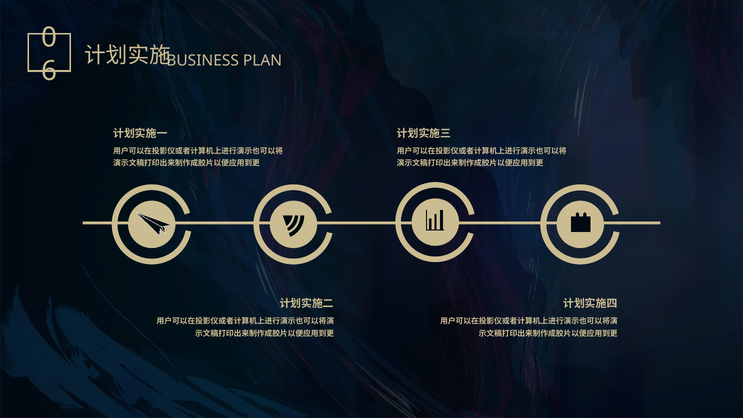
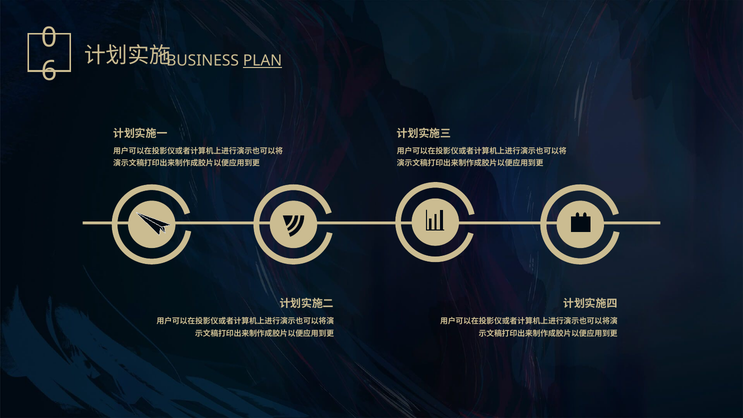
PLAN underline: none -> present (263, 61)
